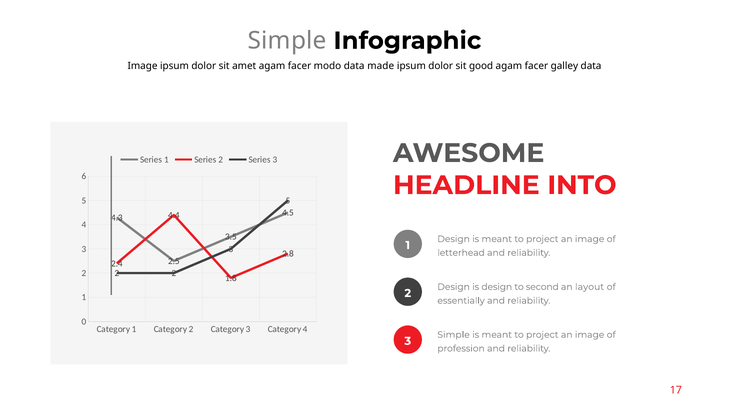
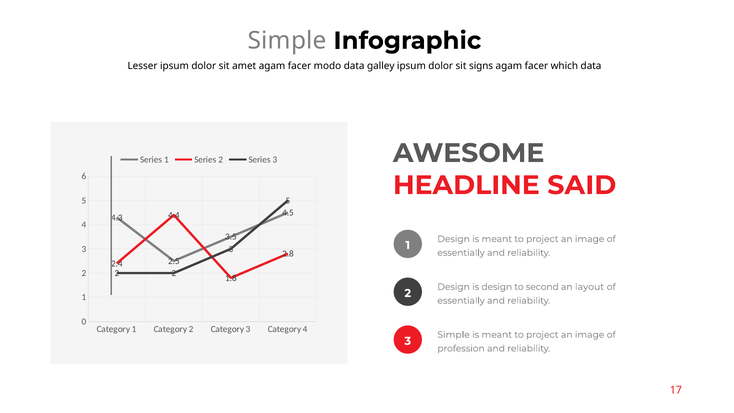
Image: Image -> Lesser (143, 66)
made: made -> galley (381, 66)
good: good -> signs (481, 66)
galley: galley -> which (564, 66)
INTO: INTO -> SAID (582, 185)
letterhead: letterhead -> essentially (461, 253)
